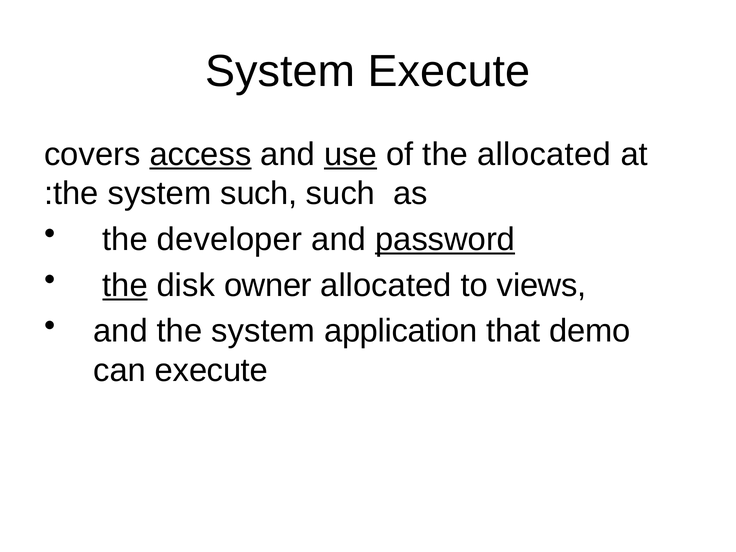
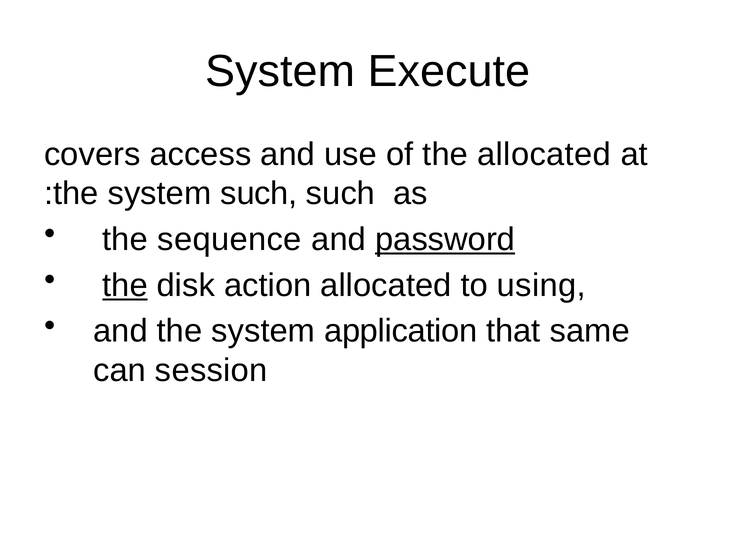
access underline: present -> none (200, 154)
use underline: present -> none (351, 154)
developer: developer -> sequence (229, 239)
owner: owner -> action (268, 285)
views: views -> using (541, 285)
demo: demo -> same (590, 331)
can execute: execute -> session (211, 370)
